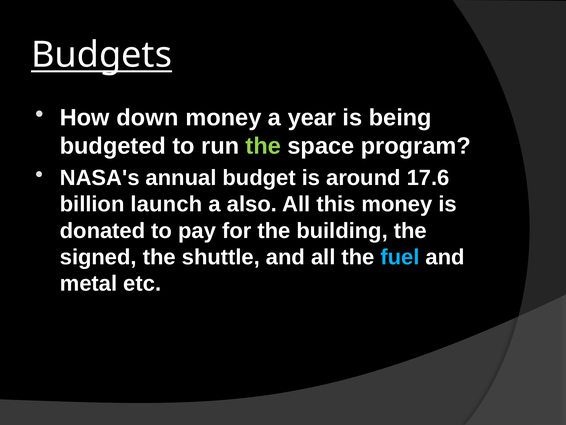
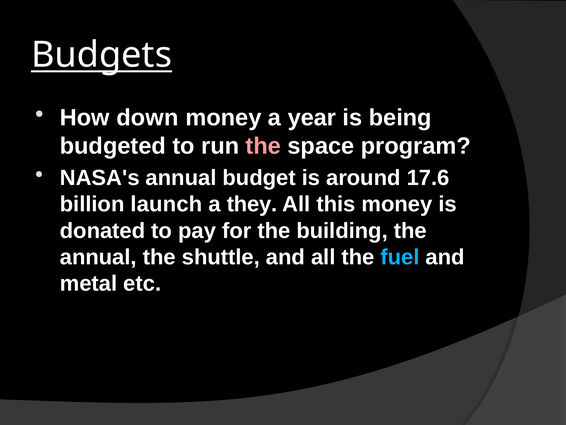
the colour: light green -> pink (263, 146)
also: also -> they (252, 204)
signed: signed -> annual (98, 257)
